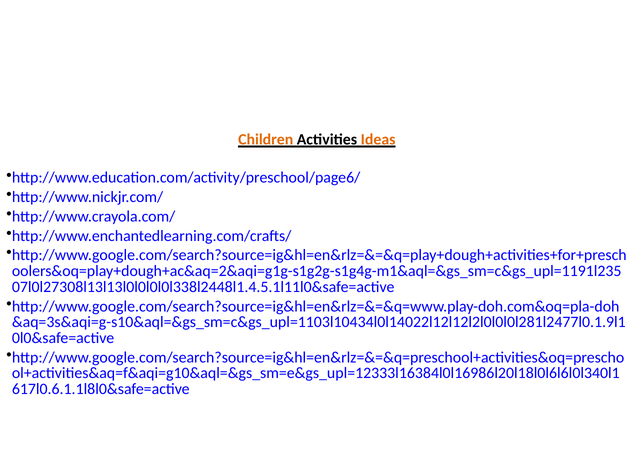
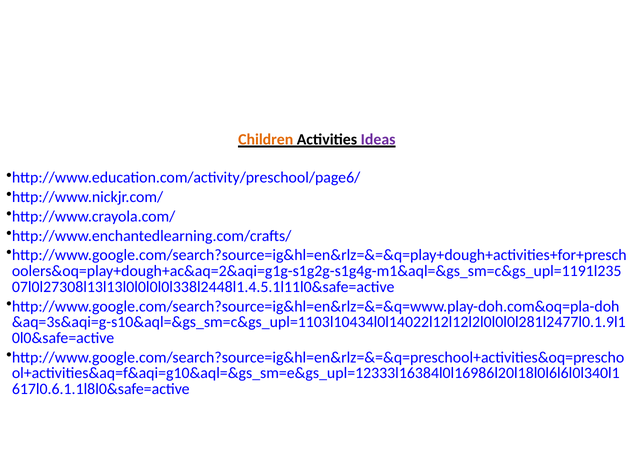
Ideas colour: orange -> purple (378, 139)
